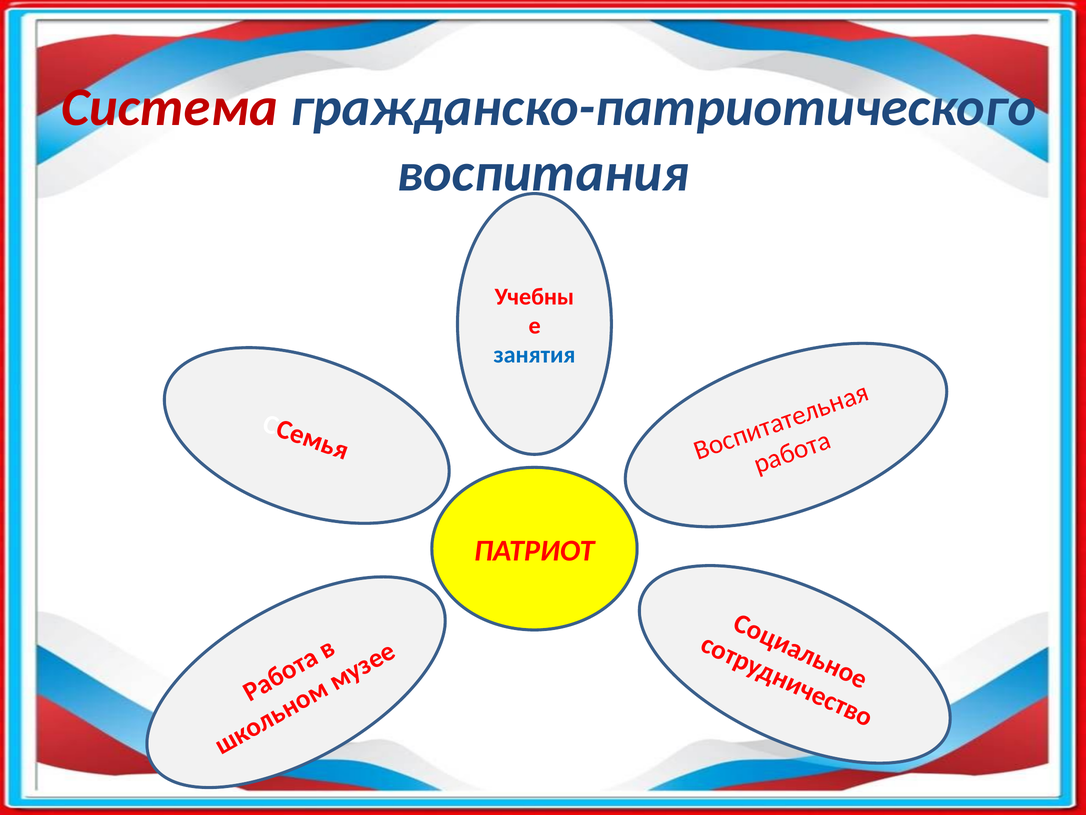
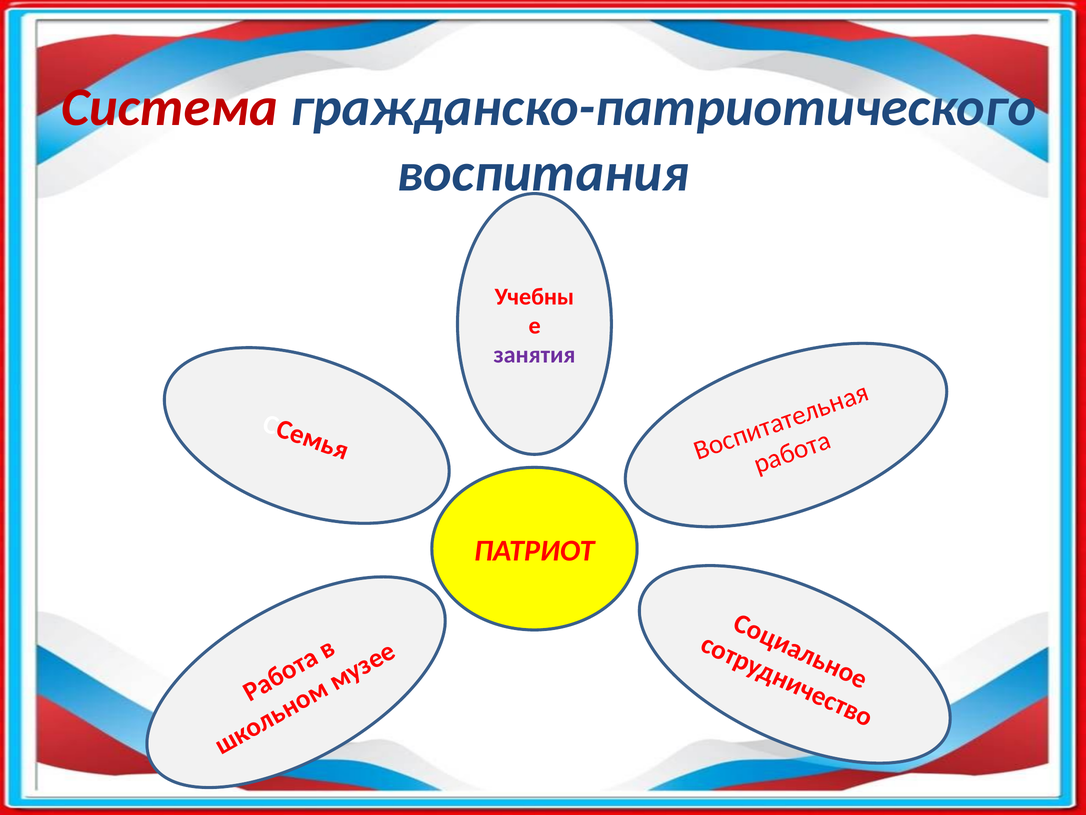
занятия colour: blue -> purple (534, 354)
